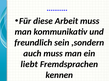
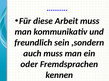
liebt: liebt -> oder (29, 65)
